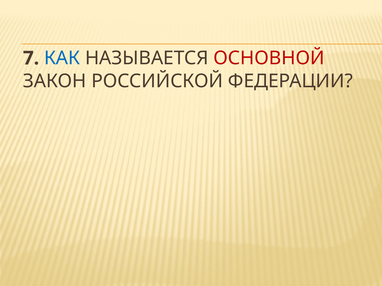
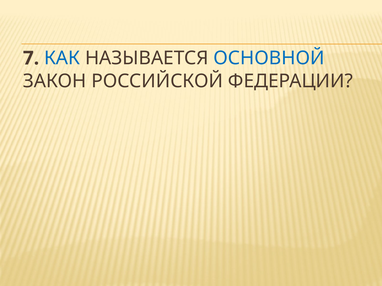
ОСНОВНОЙ colour: red -> blue (269, 58)
